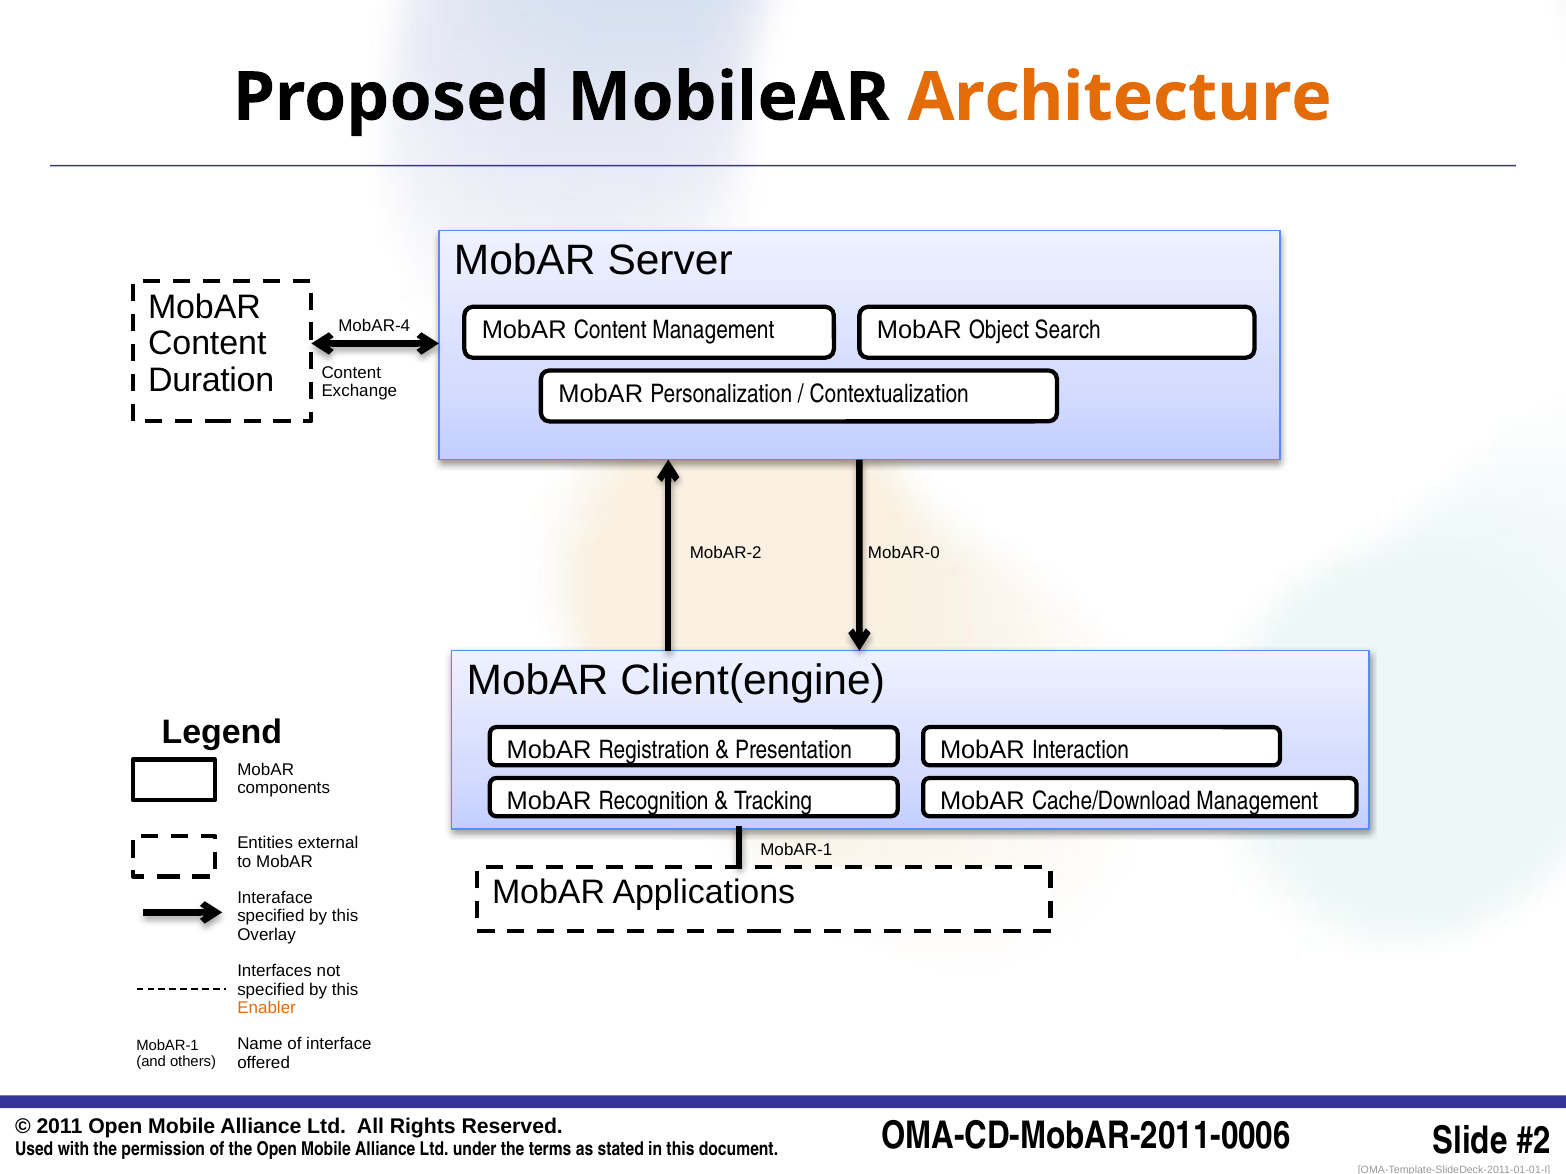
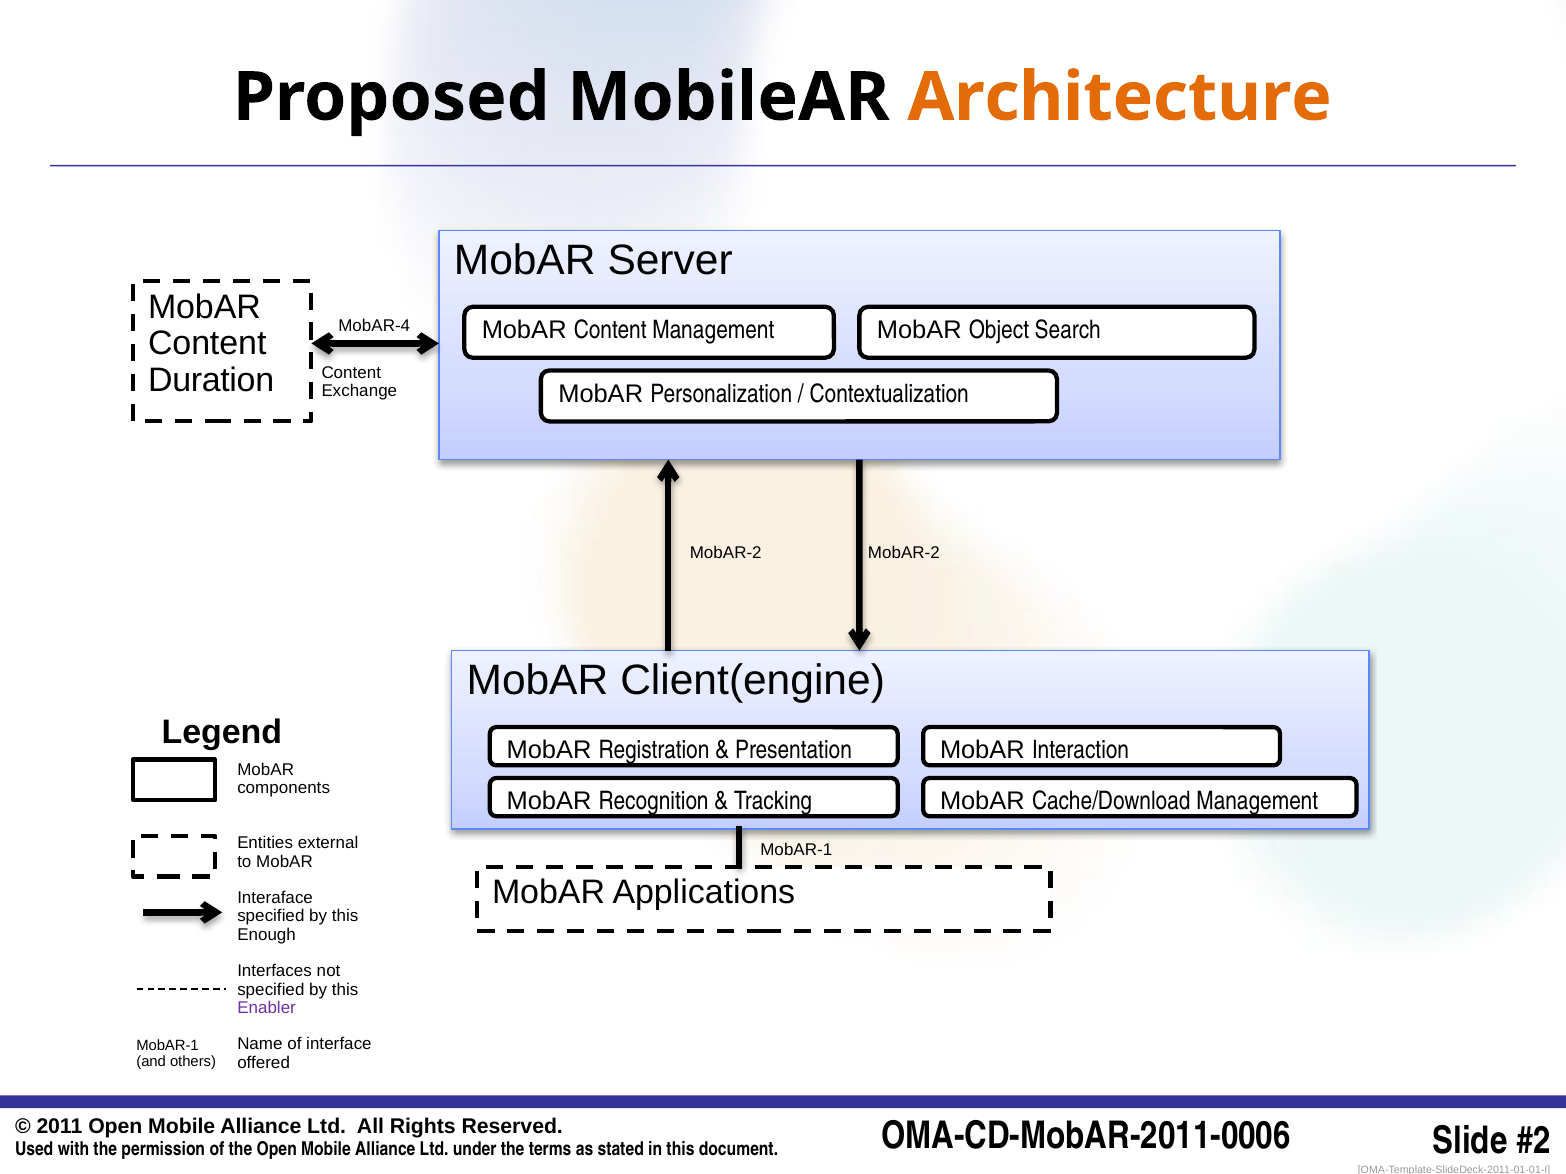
MobAR-2 MobAR-0: MobAR-0 -> MobAR-2 (904, 553)
Overlay: Overlay -> Enough (267, 935)
Enabler colour: orange -> purple (267, 1008)
